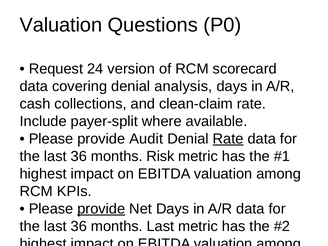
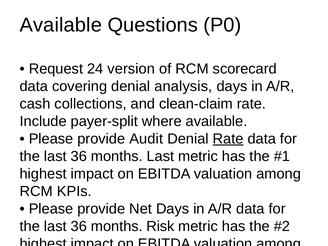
Valuation: Valuation -> Available (61, 25)
months Risk: Risk -> Last (160, 156)
provide underline: present -> none (101, 209)
months Last: Last -> Risk (160, 226)
